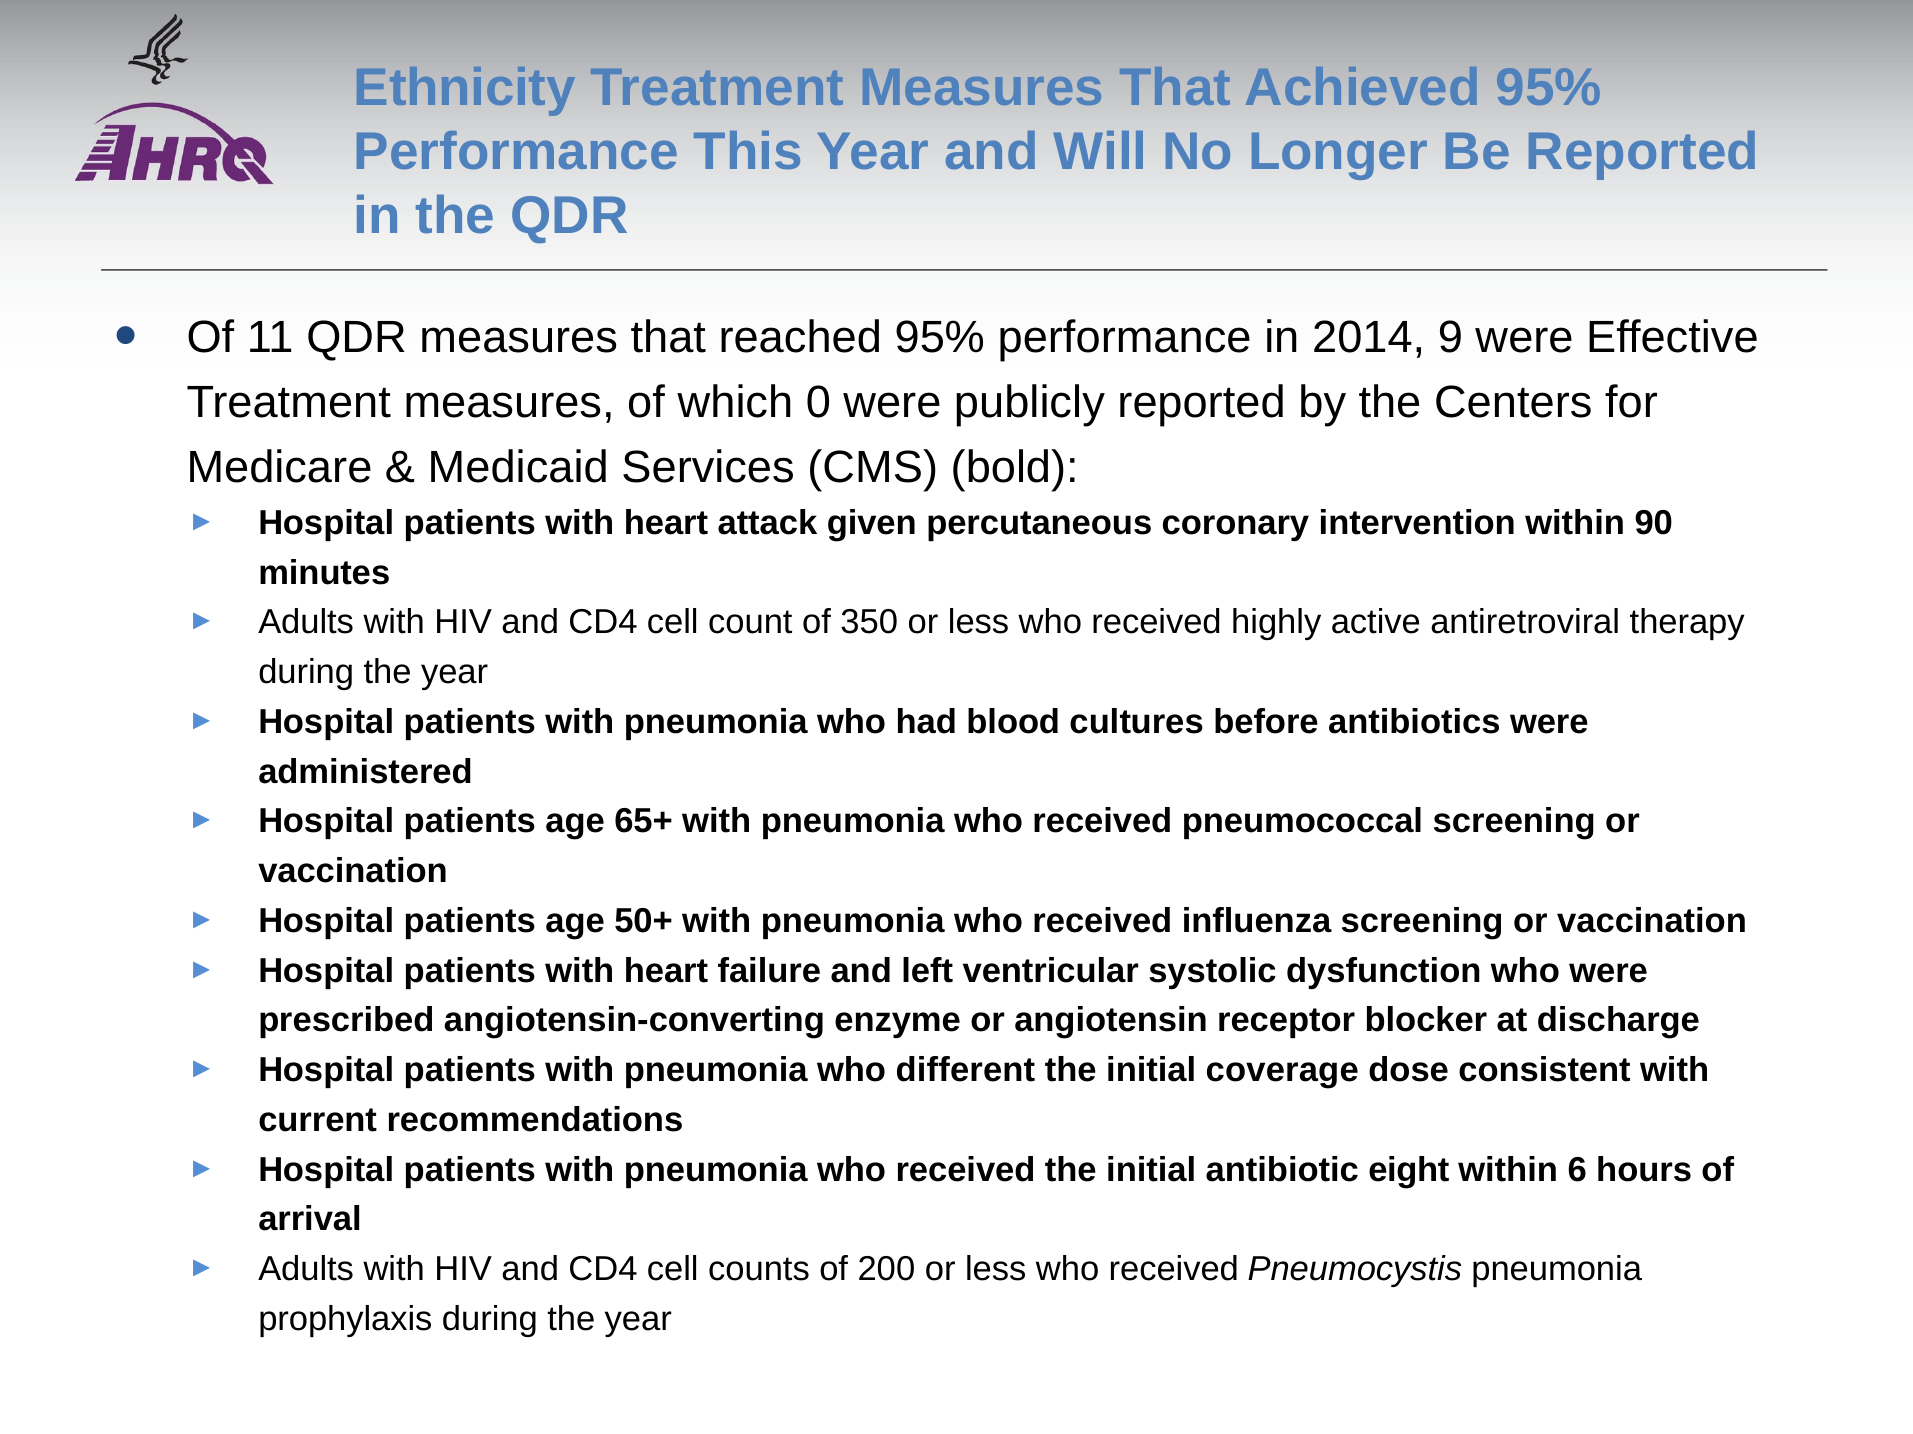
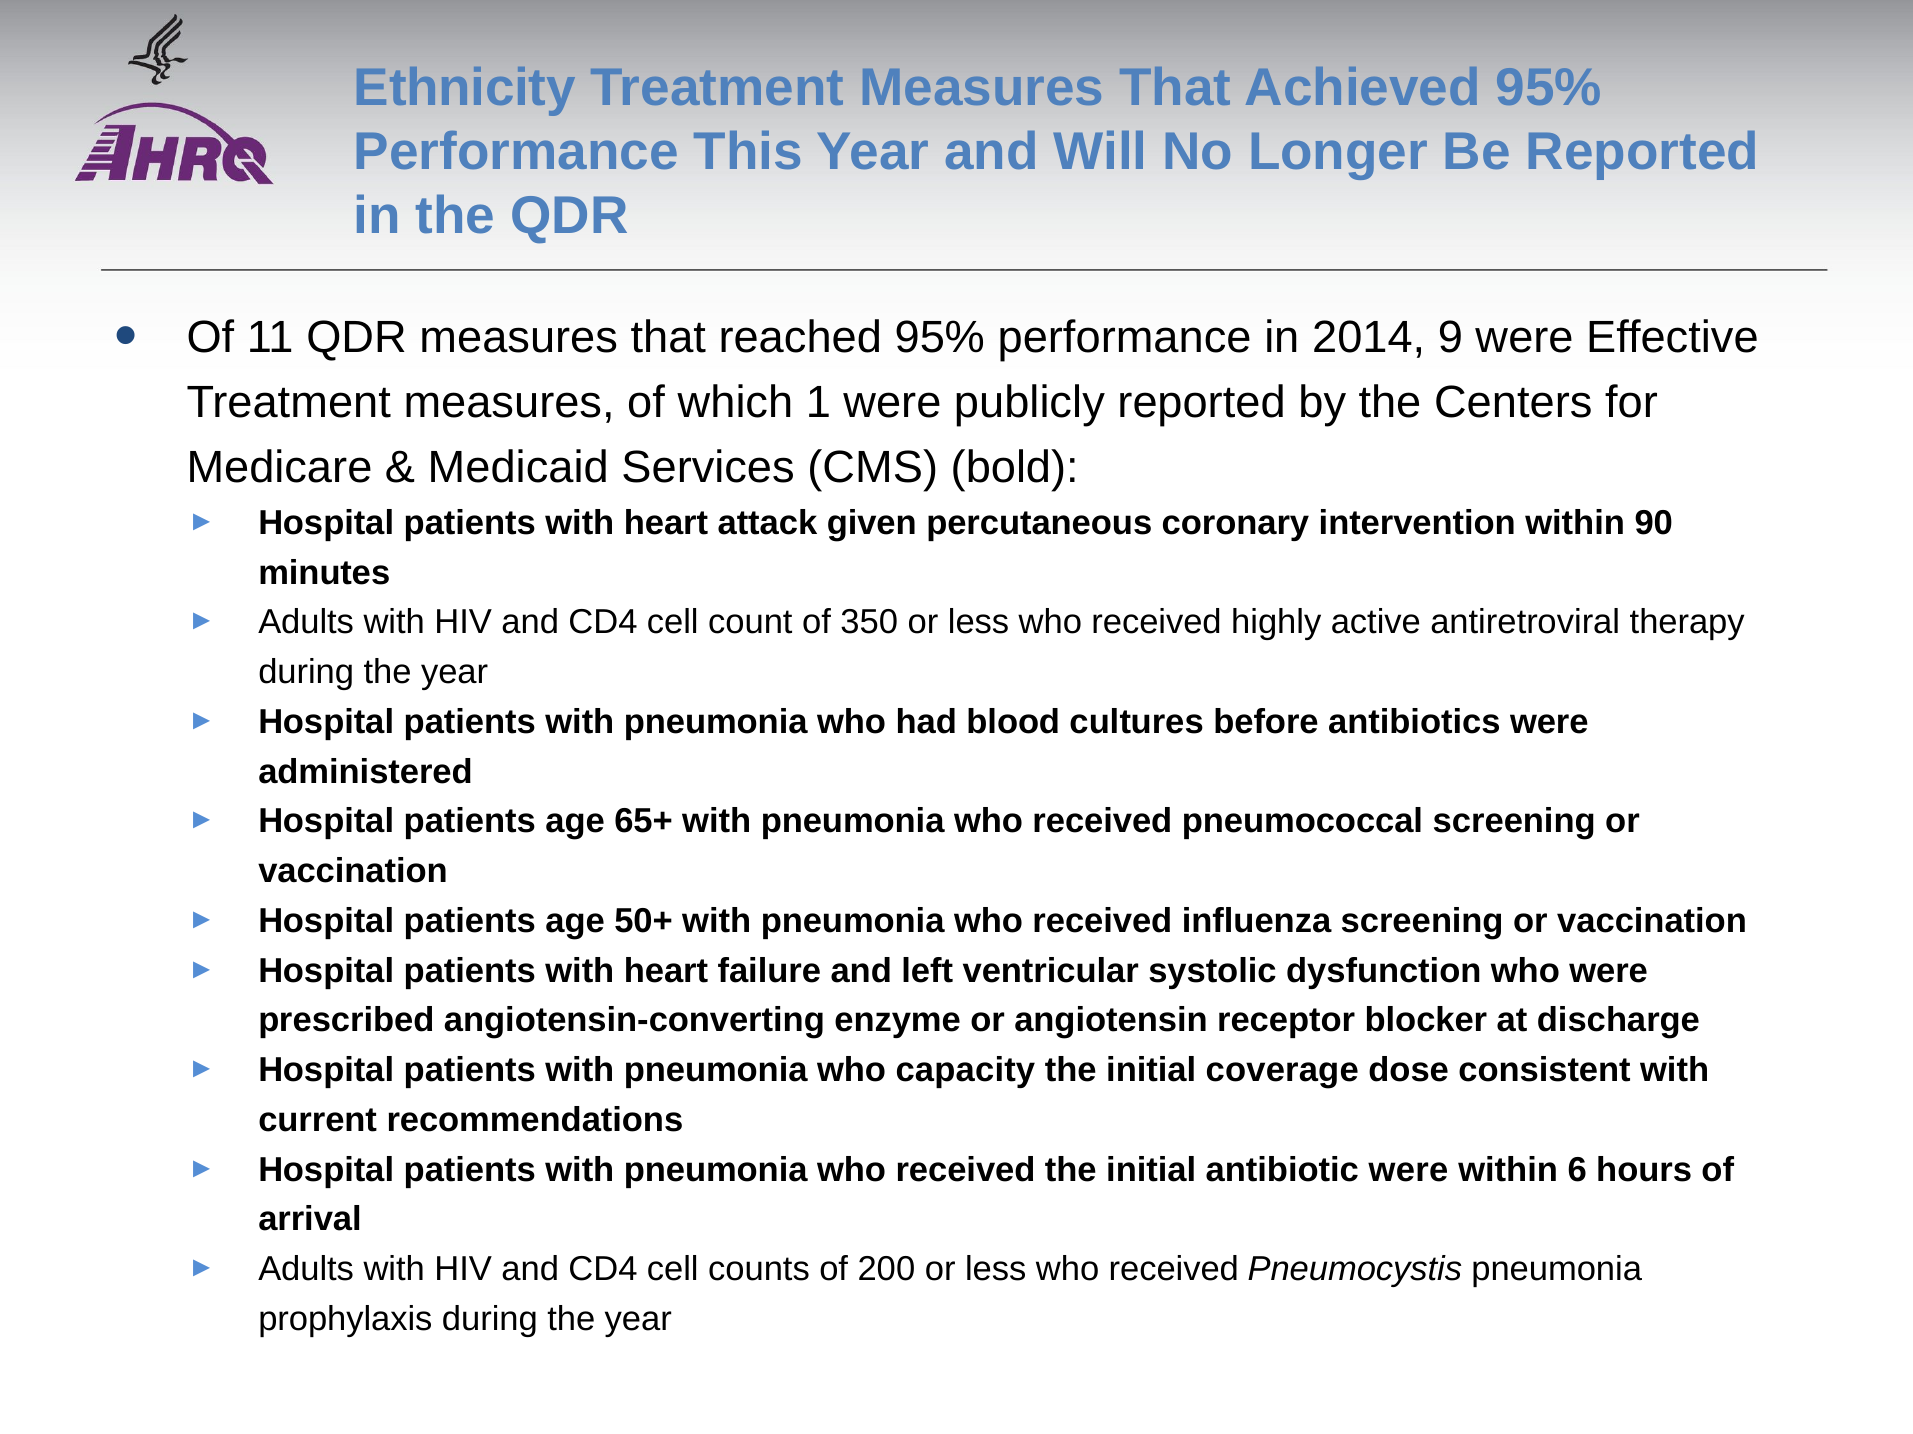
0: 0 -> 1 (818, 403)
different: different -> capacity (965, 1071)
antibiotic eight: eight -> were (1408, 1170)
